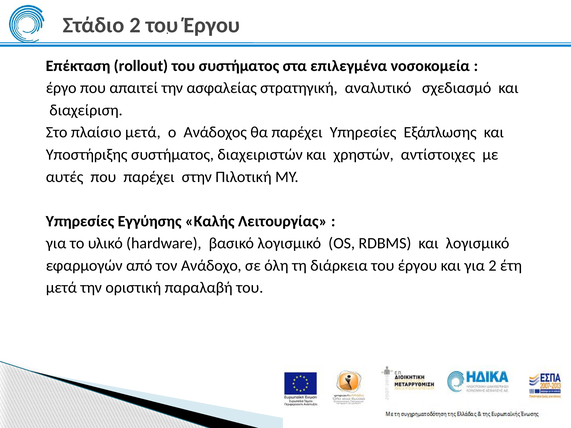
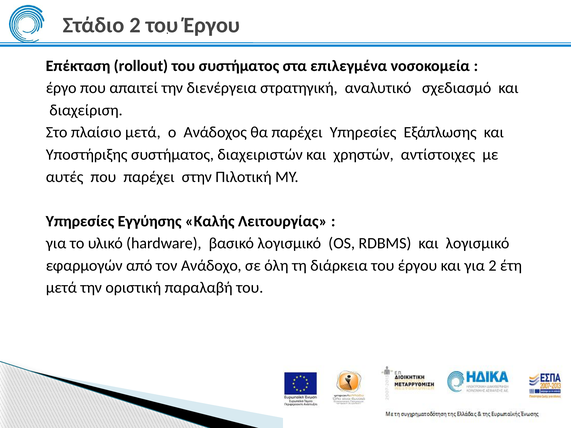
ασφαλείας: ασφαλείας -> διενέργεια (222, 88)
